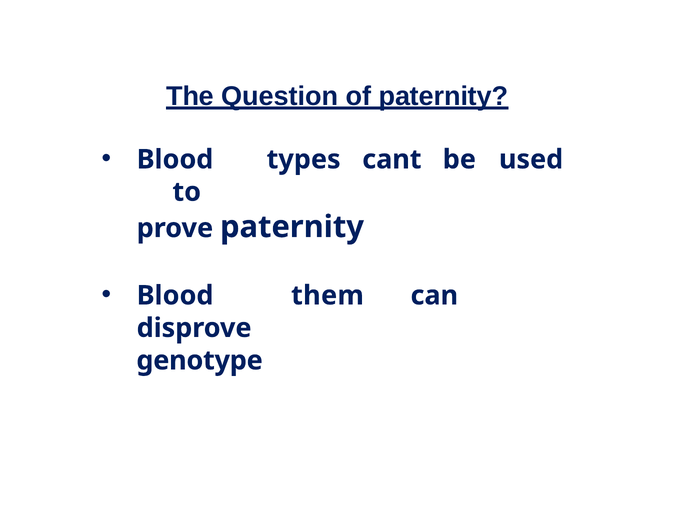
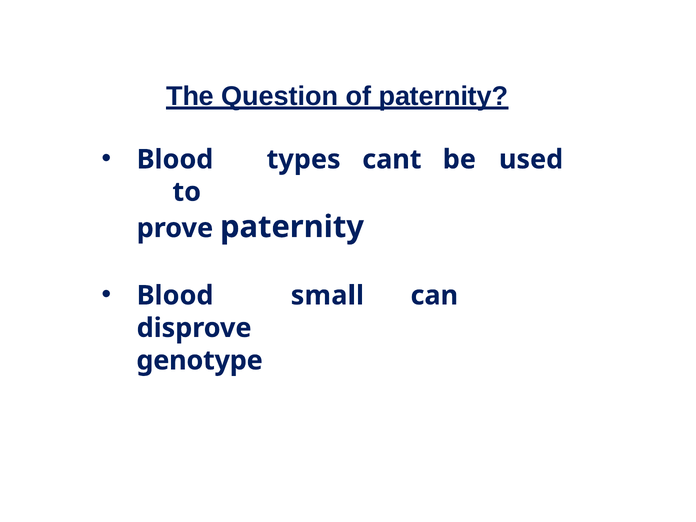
them: them -> small (327, 295)
